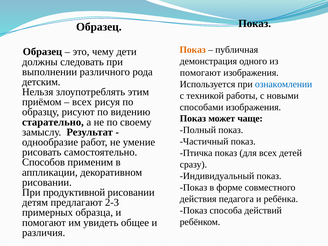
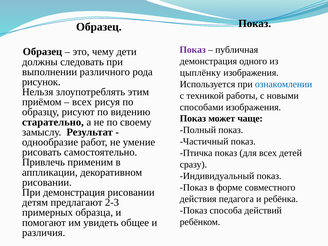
Показ colour: orange -> purple (193, 50)
помогают: помогают -> цыплёнку (200, 73)
детским: детским -> рисунок (41, 82)
Способов: Способов -> Привлечь (43, 162)
При продуктивной: продуктивной -> демонстрация (74, 192)
